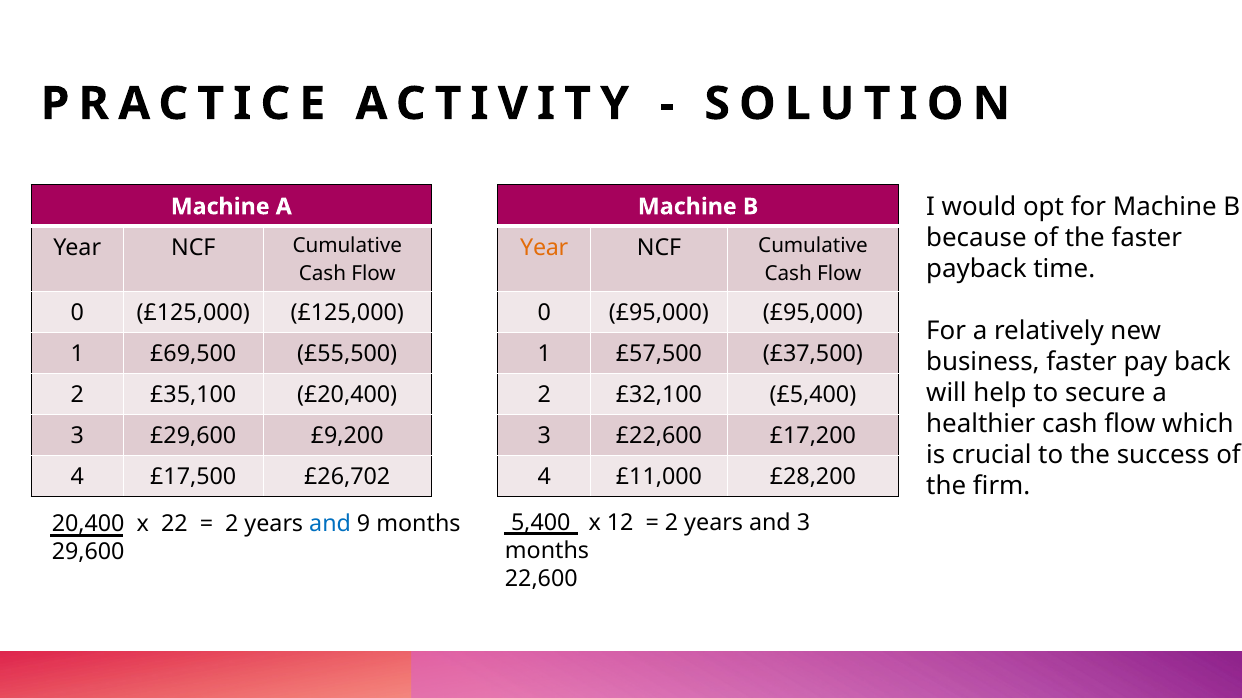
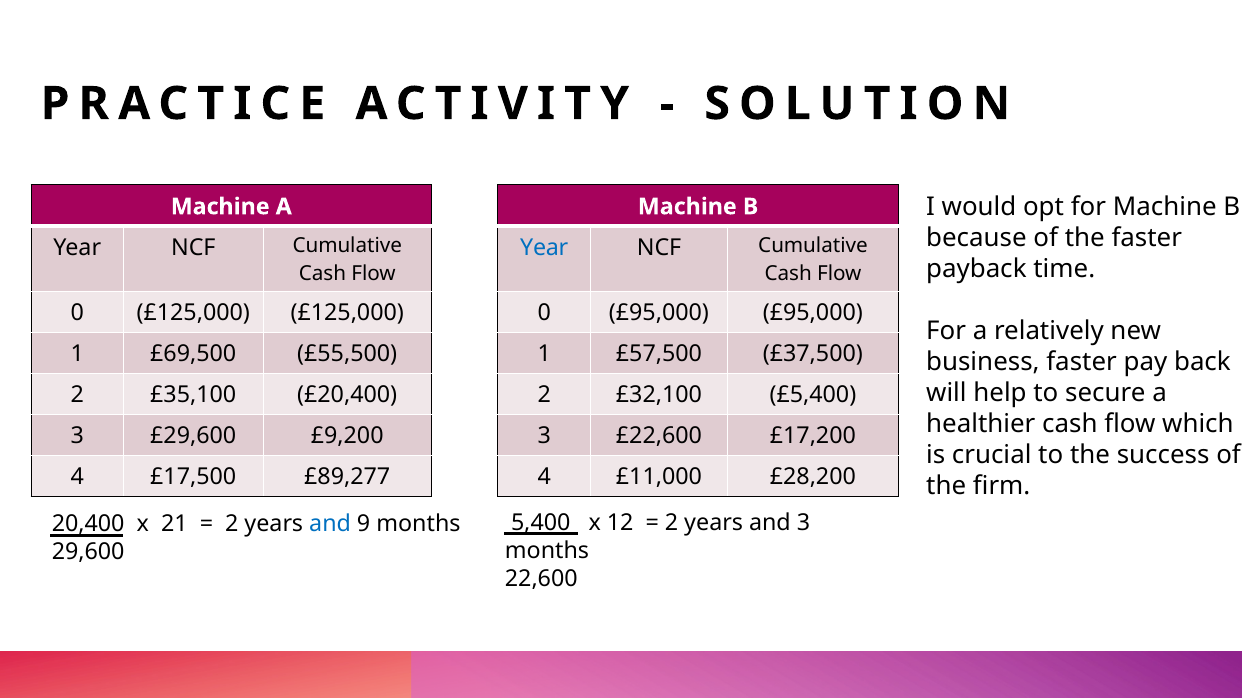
Year colour: orange -> blue (544, 248)
£26,702: £26,702 -> £89,277 (347, 478)
22: 22 -> 21 (174, 525)
